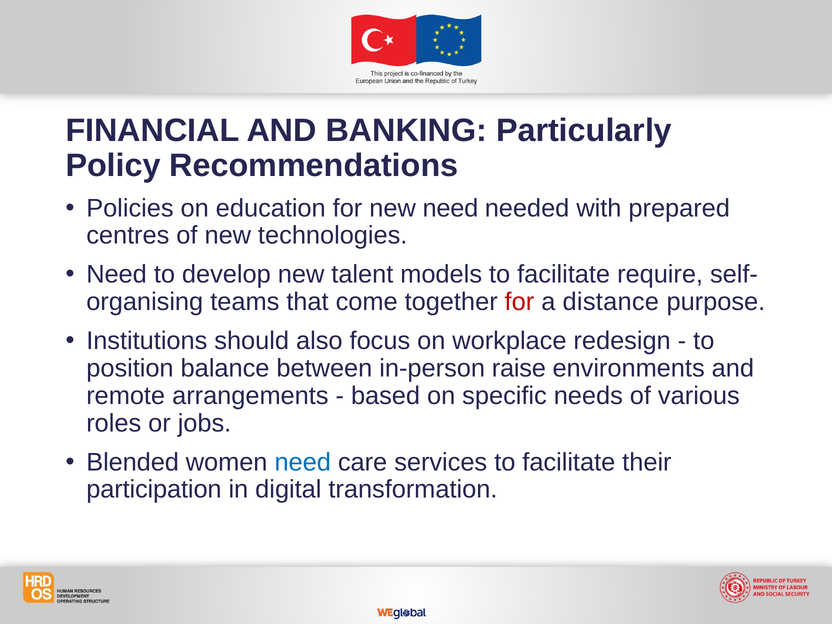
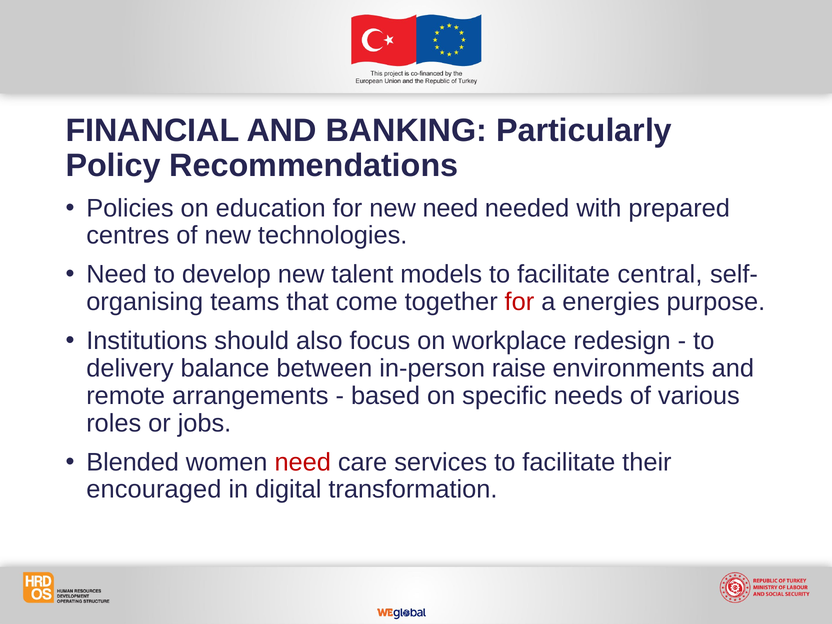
require: require -> central (660, 275)
distance: distance -> energies (611, 302)
position: position -> delivery (130, 368)
need colour: blue -> red (303, 462)
participation: participation -> encouraged (154, 490)
